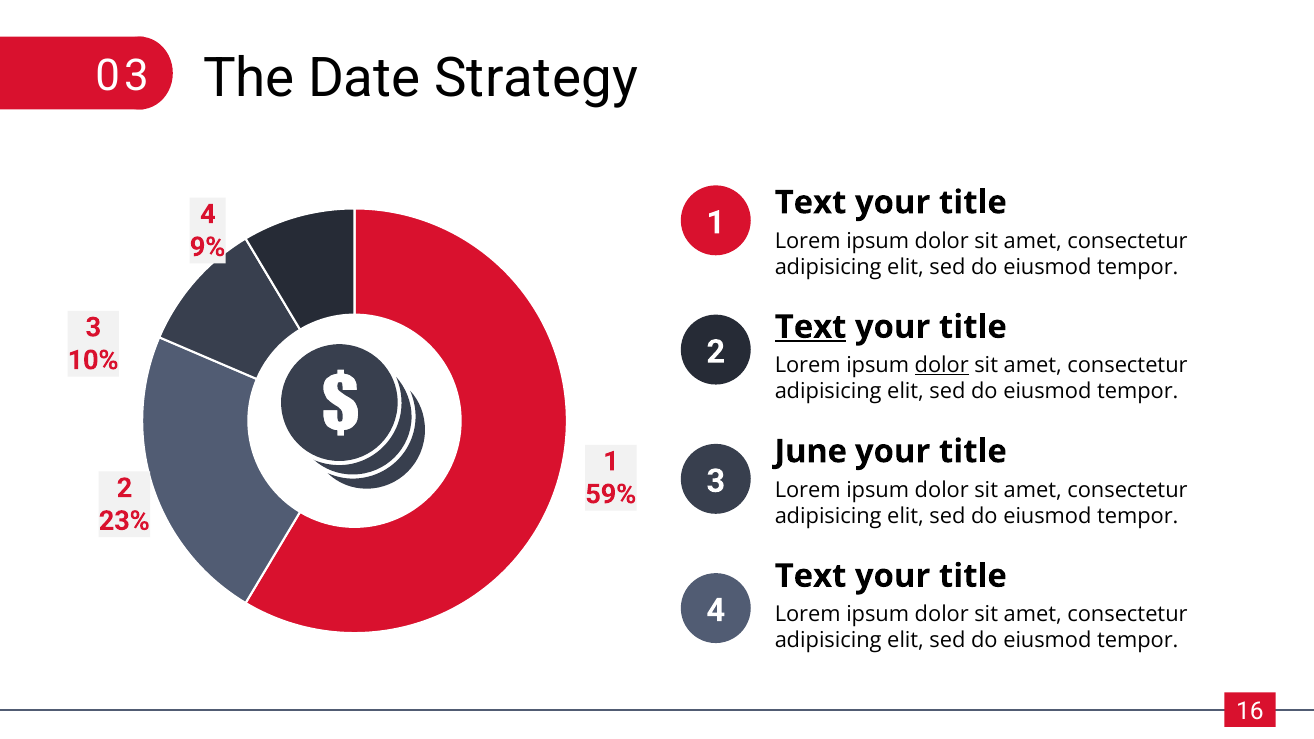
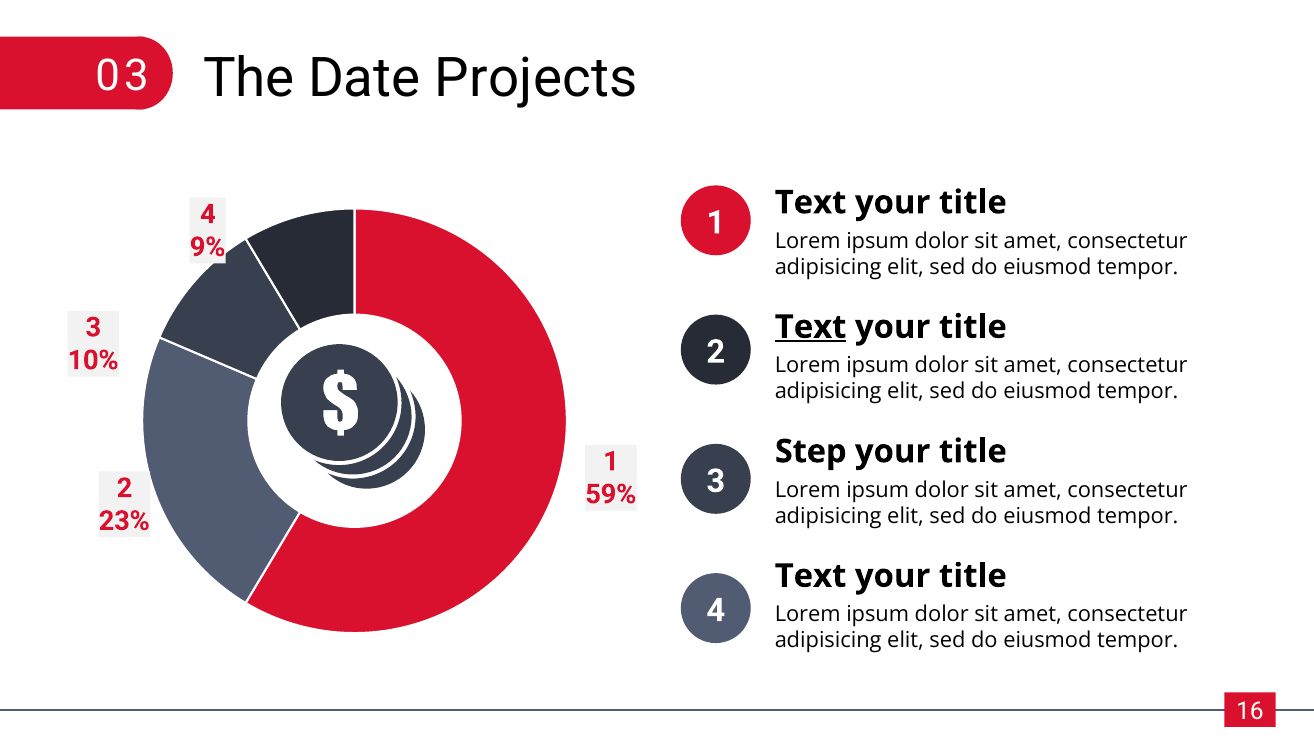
Strategy: Strategy -> Projects (536, 78)
dolor underline: present -> none (942, 365)
June: June -> Step (811, 452)
